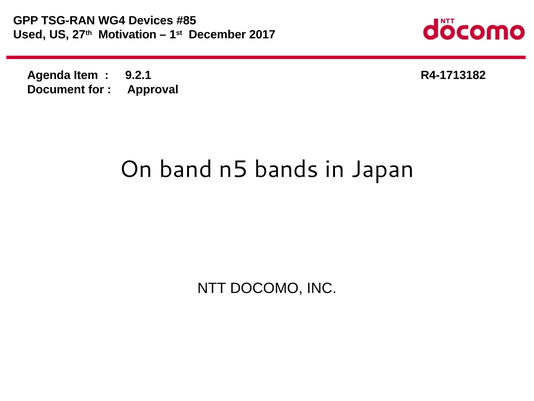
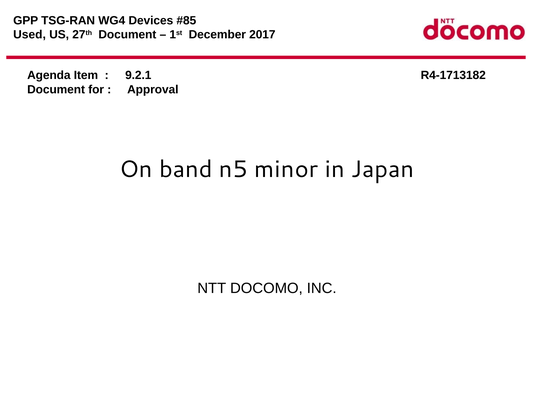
27th Motivation: Motivation -> Document (127, 35)
bands: bands -> minor (286, 169)
